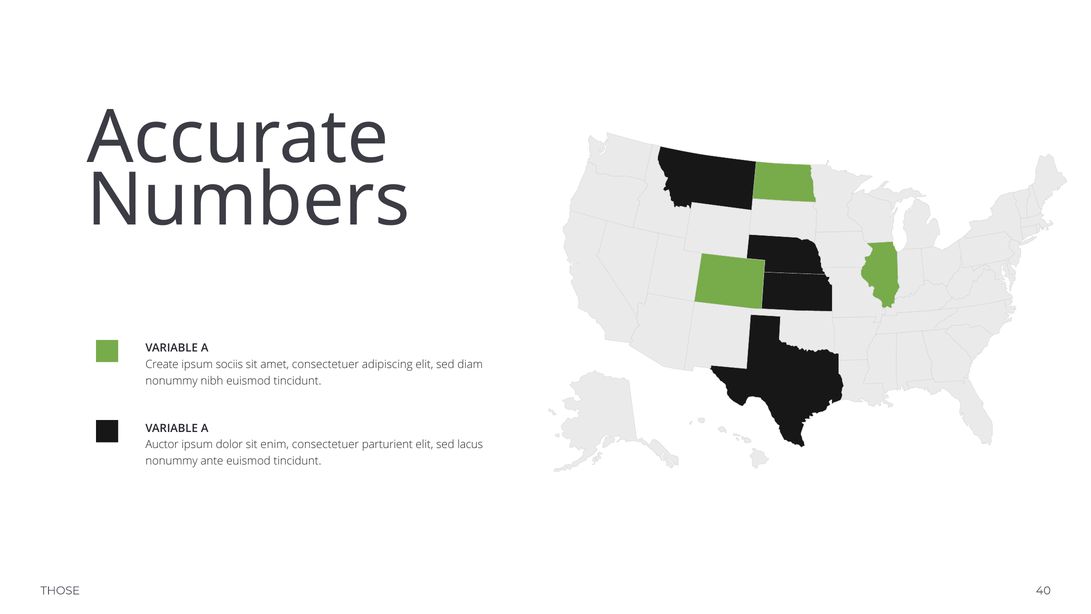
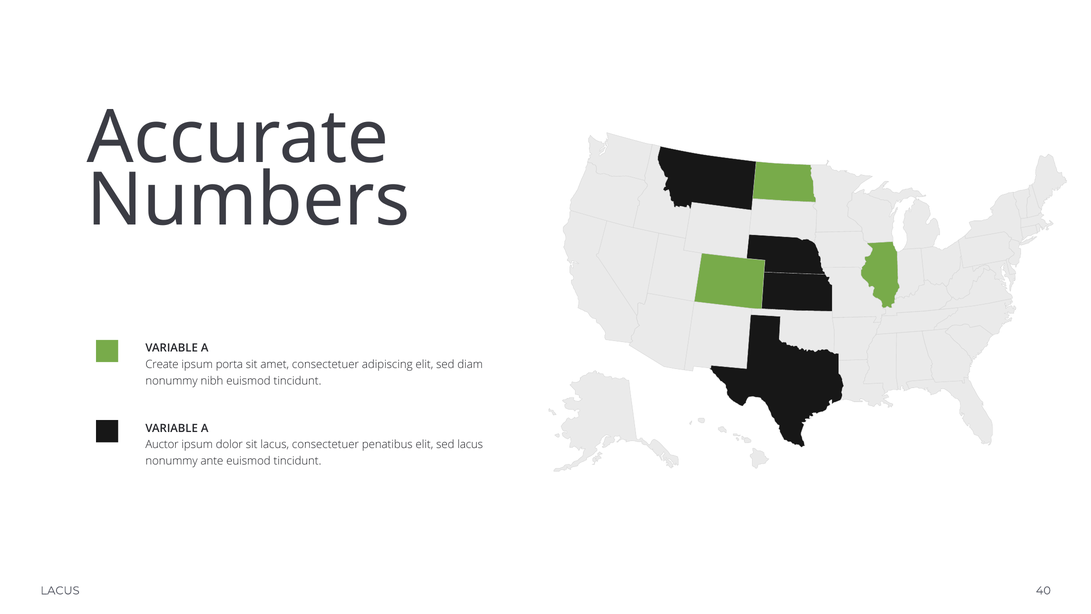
sociis: sociis -> porta (229, 364)
sit enim: enim -> lacus (275, 444)
parturient: parturient -> penatibus (387, 444)
THOSE: THOSE -> LACUS (60, 590)
